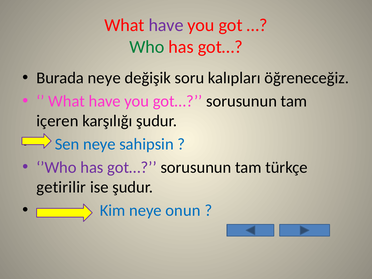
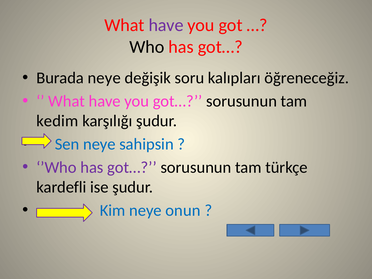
Who colour: green -> black (147, 47)
içeren: içeren -> kedim (57, 121)
getirilir: getirilir -> kardefli (61, 187)
